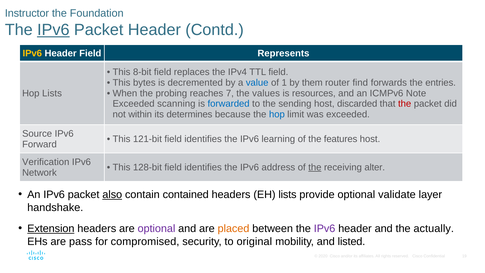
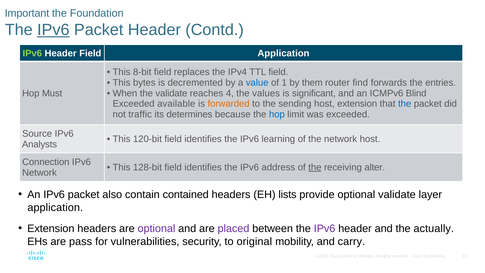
Instructor: Instructor -> Important (27, 13)
IPv6 colour: yellow -> light green (32, 53)
Field Represents: Represents -> Application (283, 53)
Hop Lists: Lists -> Must (52, 93)
the probing: probing -> validate (171, 93)
7: 7 -> 4 (230, 93)
resources: resources -> significant (314, 93)
Note: Note -> Blind (416, 93)
scanning: scanning -> available (176, 104)
forwarded colour: blue -> orange (229, 104)
host discarded: discarded -> extension (357, 104)
the colour: red -> blue (405, 104)
within: within -> traffic (140, 114)
121-bit: 121-bit -> 120-bit (147, 139)
the features: features -> network (341, 139)
Forward: Forward -> Analysts (40, 144)
Verification: Verification -> Connection (46, 162)
also underline: present -> none (112, 194)
handshake: handshake -> application (55, 207)
Extension underline: present -> none (51, 228)
placed colour: orange -> purple (233, 228)
compromised: compromised -> vulnerabilities (145, 241)
listed: listed -> carry (351, 241)
